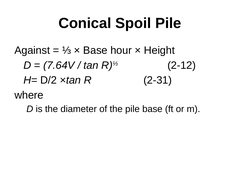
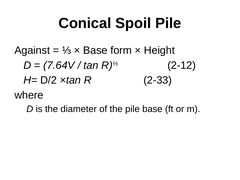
hour: hour -> form (121, 50)
2-31: 2-31 -> 2-33 (158, 80)
